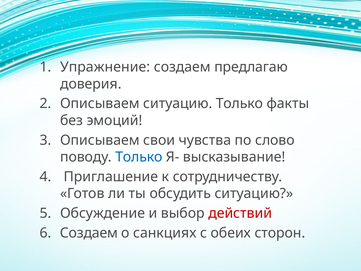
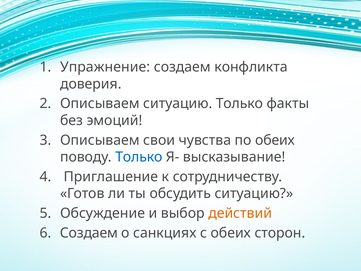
предлагаю: предлагаю -> конфликта (251, 67)
по слово: слово -> обеих (275, 140)
действий colour: red -> orange (240, 213)
